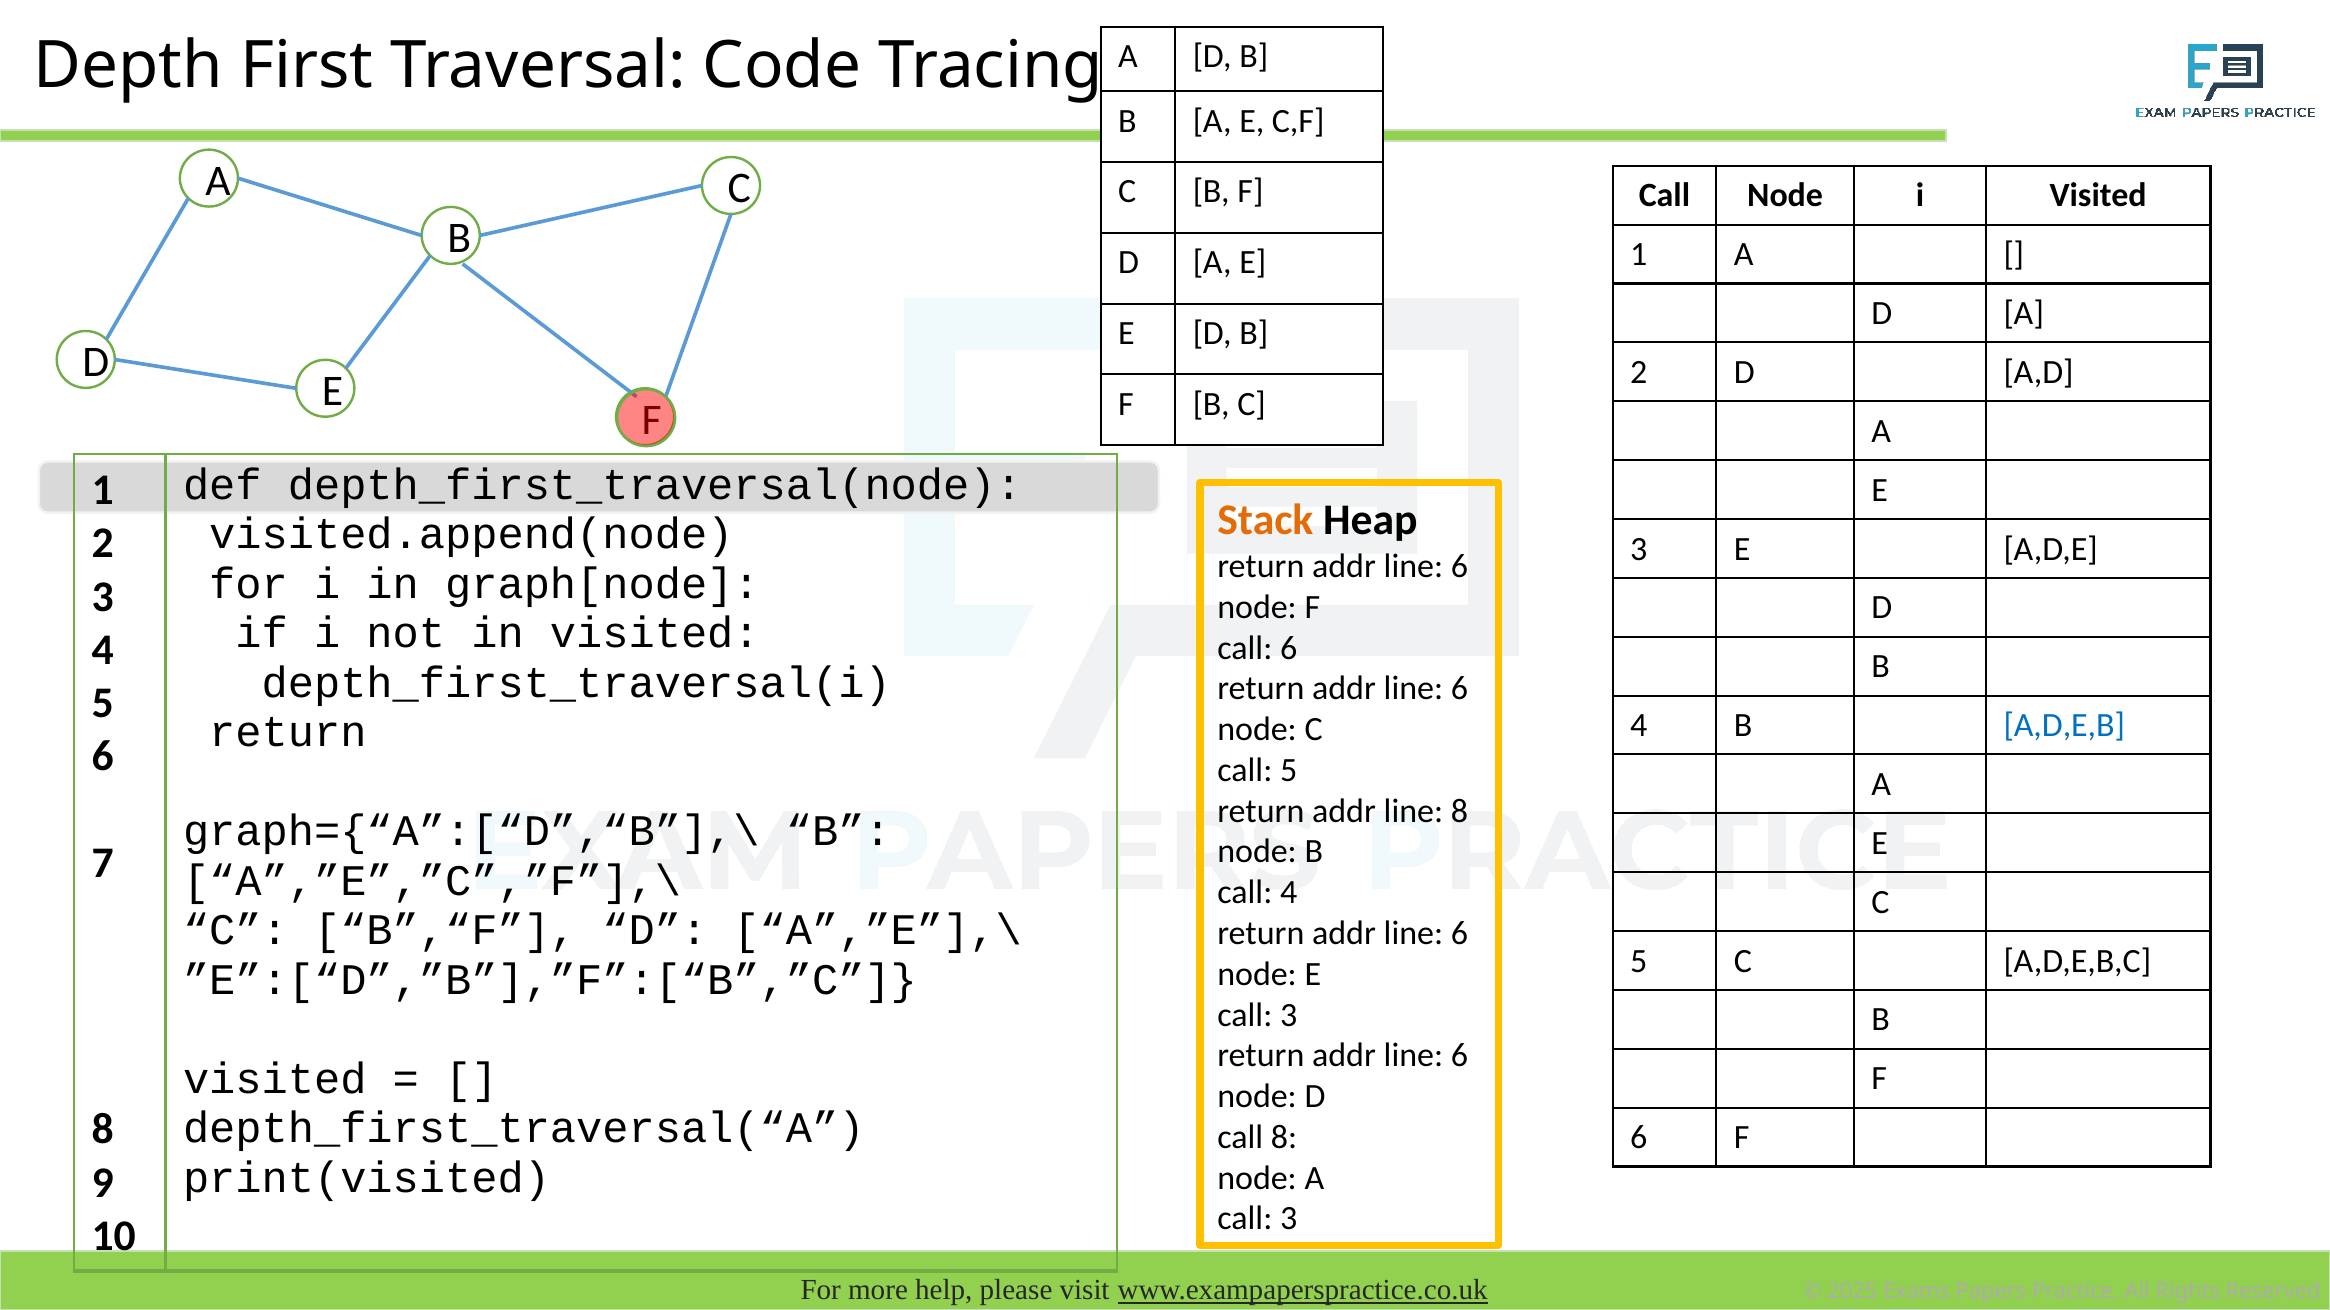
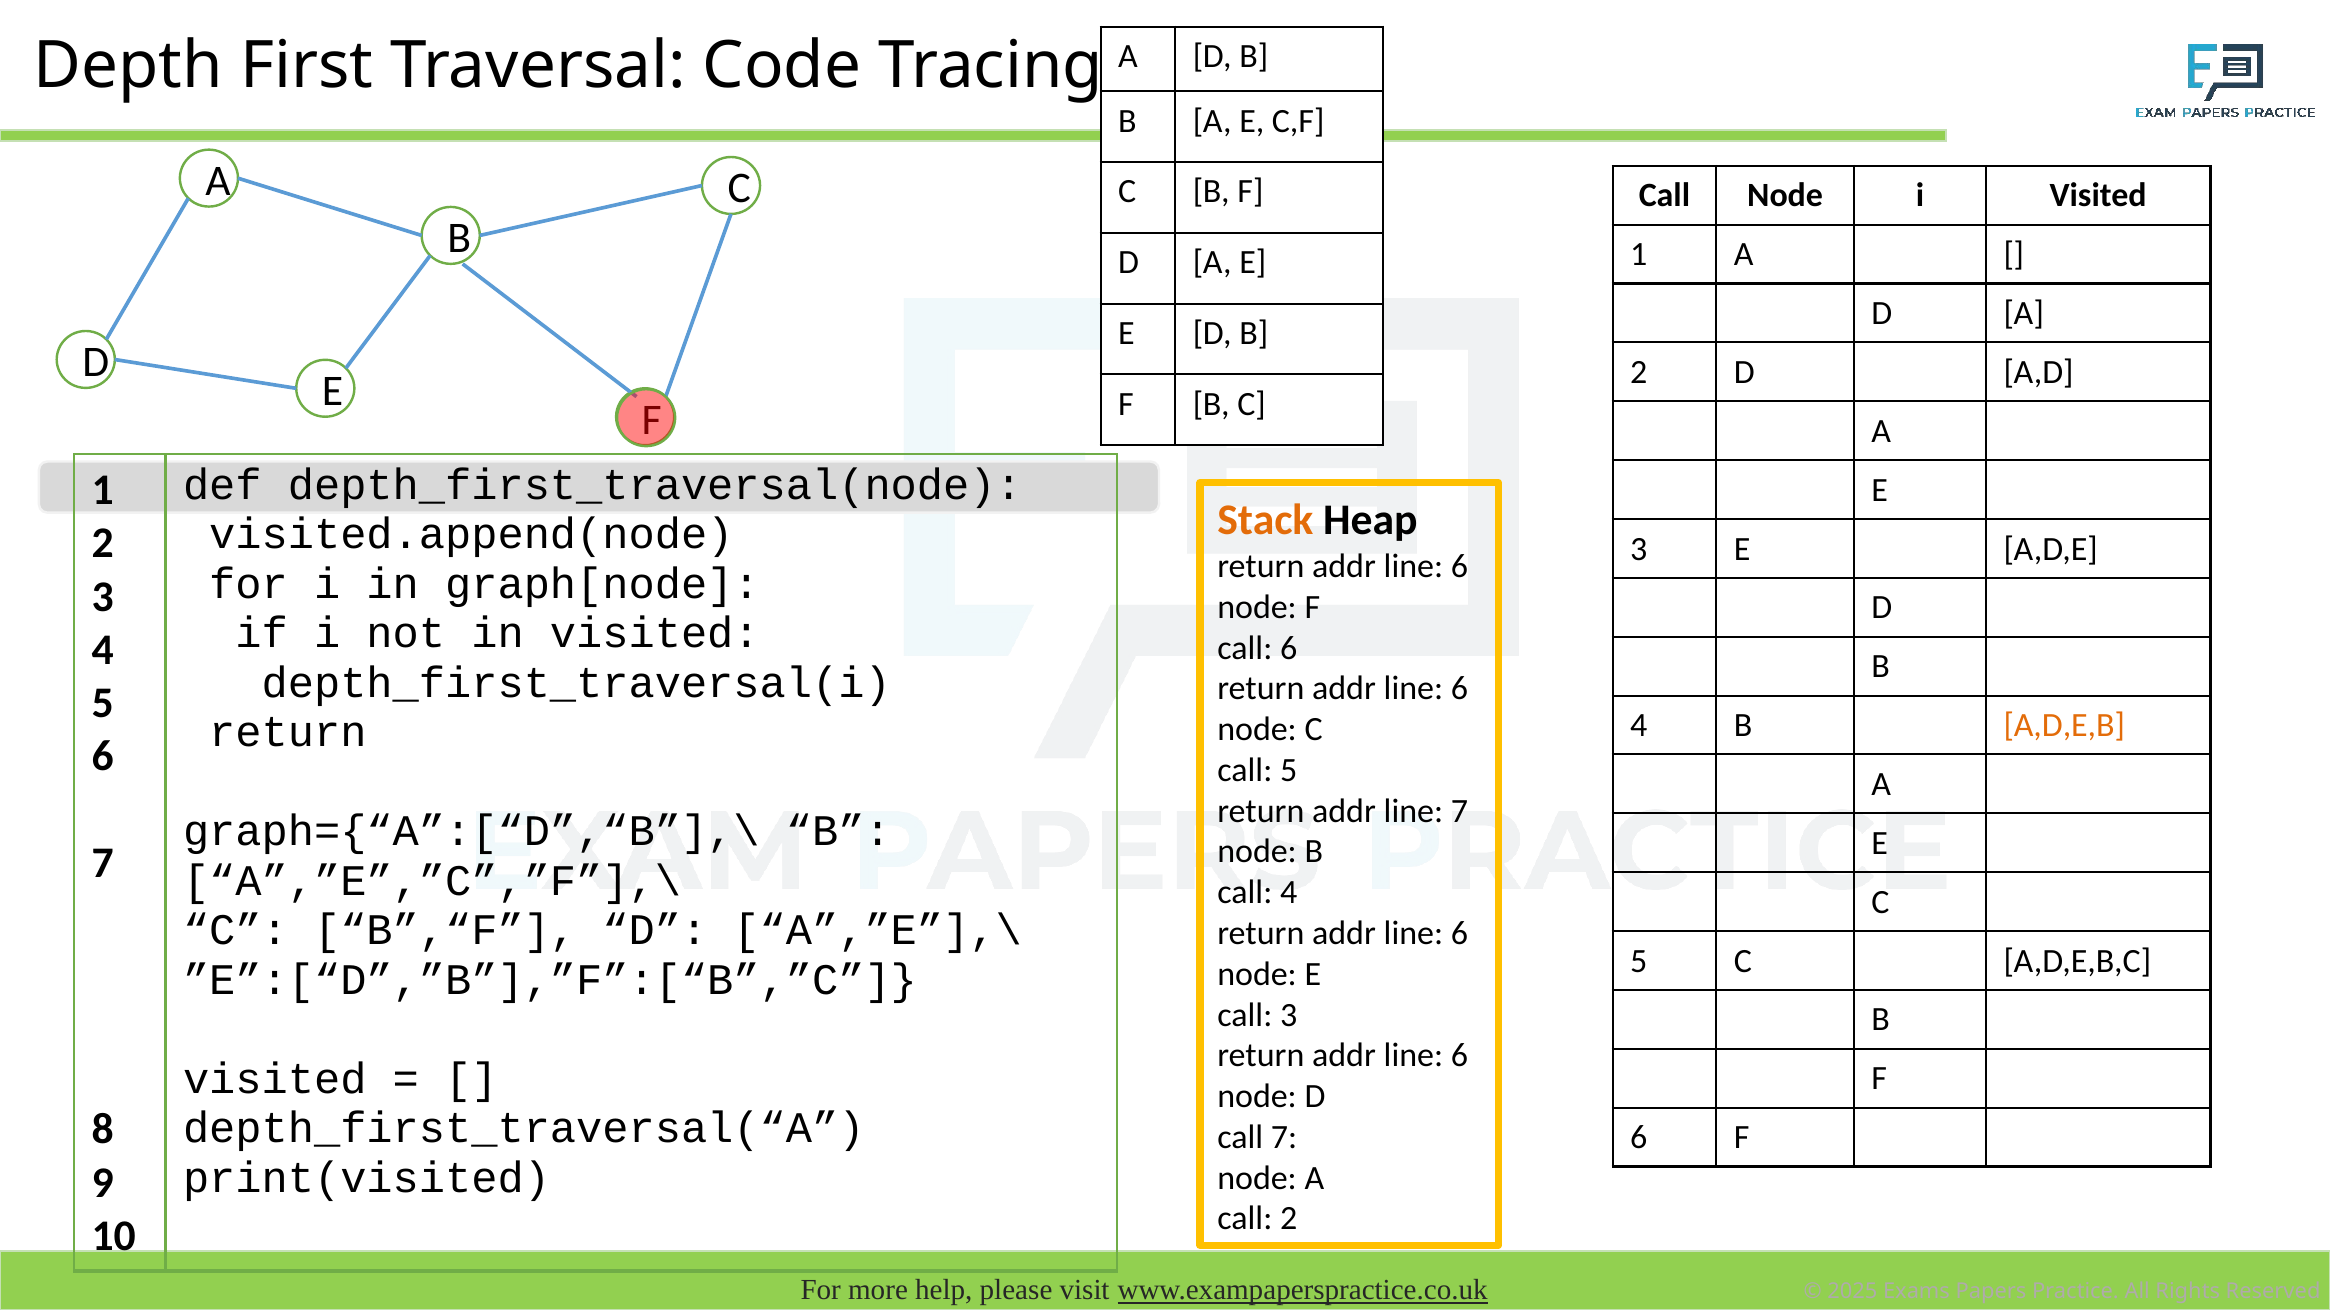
A,D,E,B colour: blue -> orange (2064, 726)
line 8: 8 -> 7 (1459, 811)
call 8: 8 -> 7 (1284, 1138)
3: 3 -> 2 (1289, 1219)
